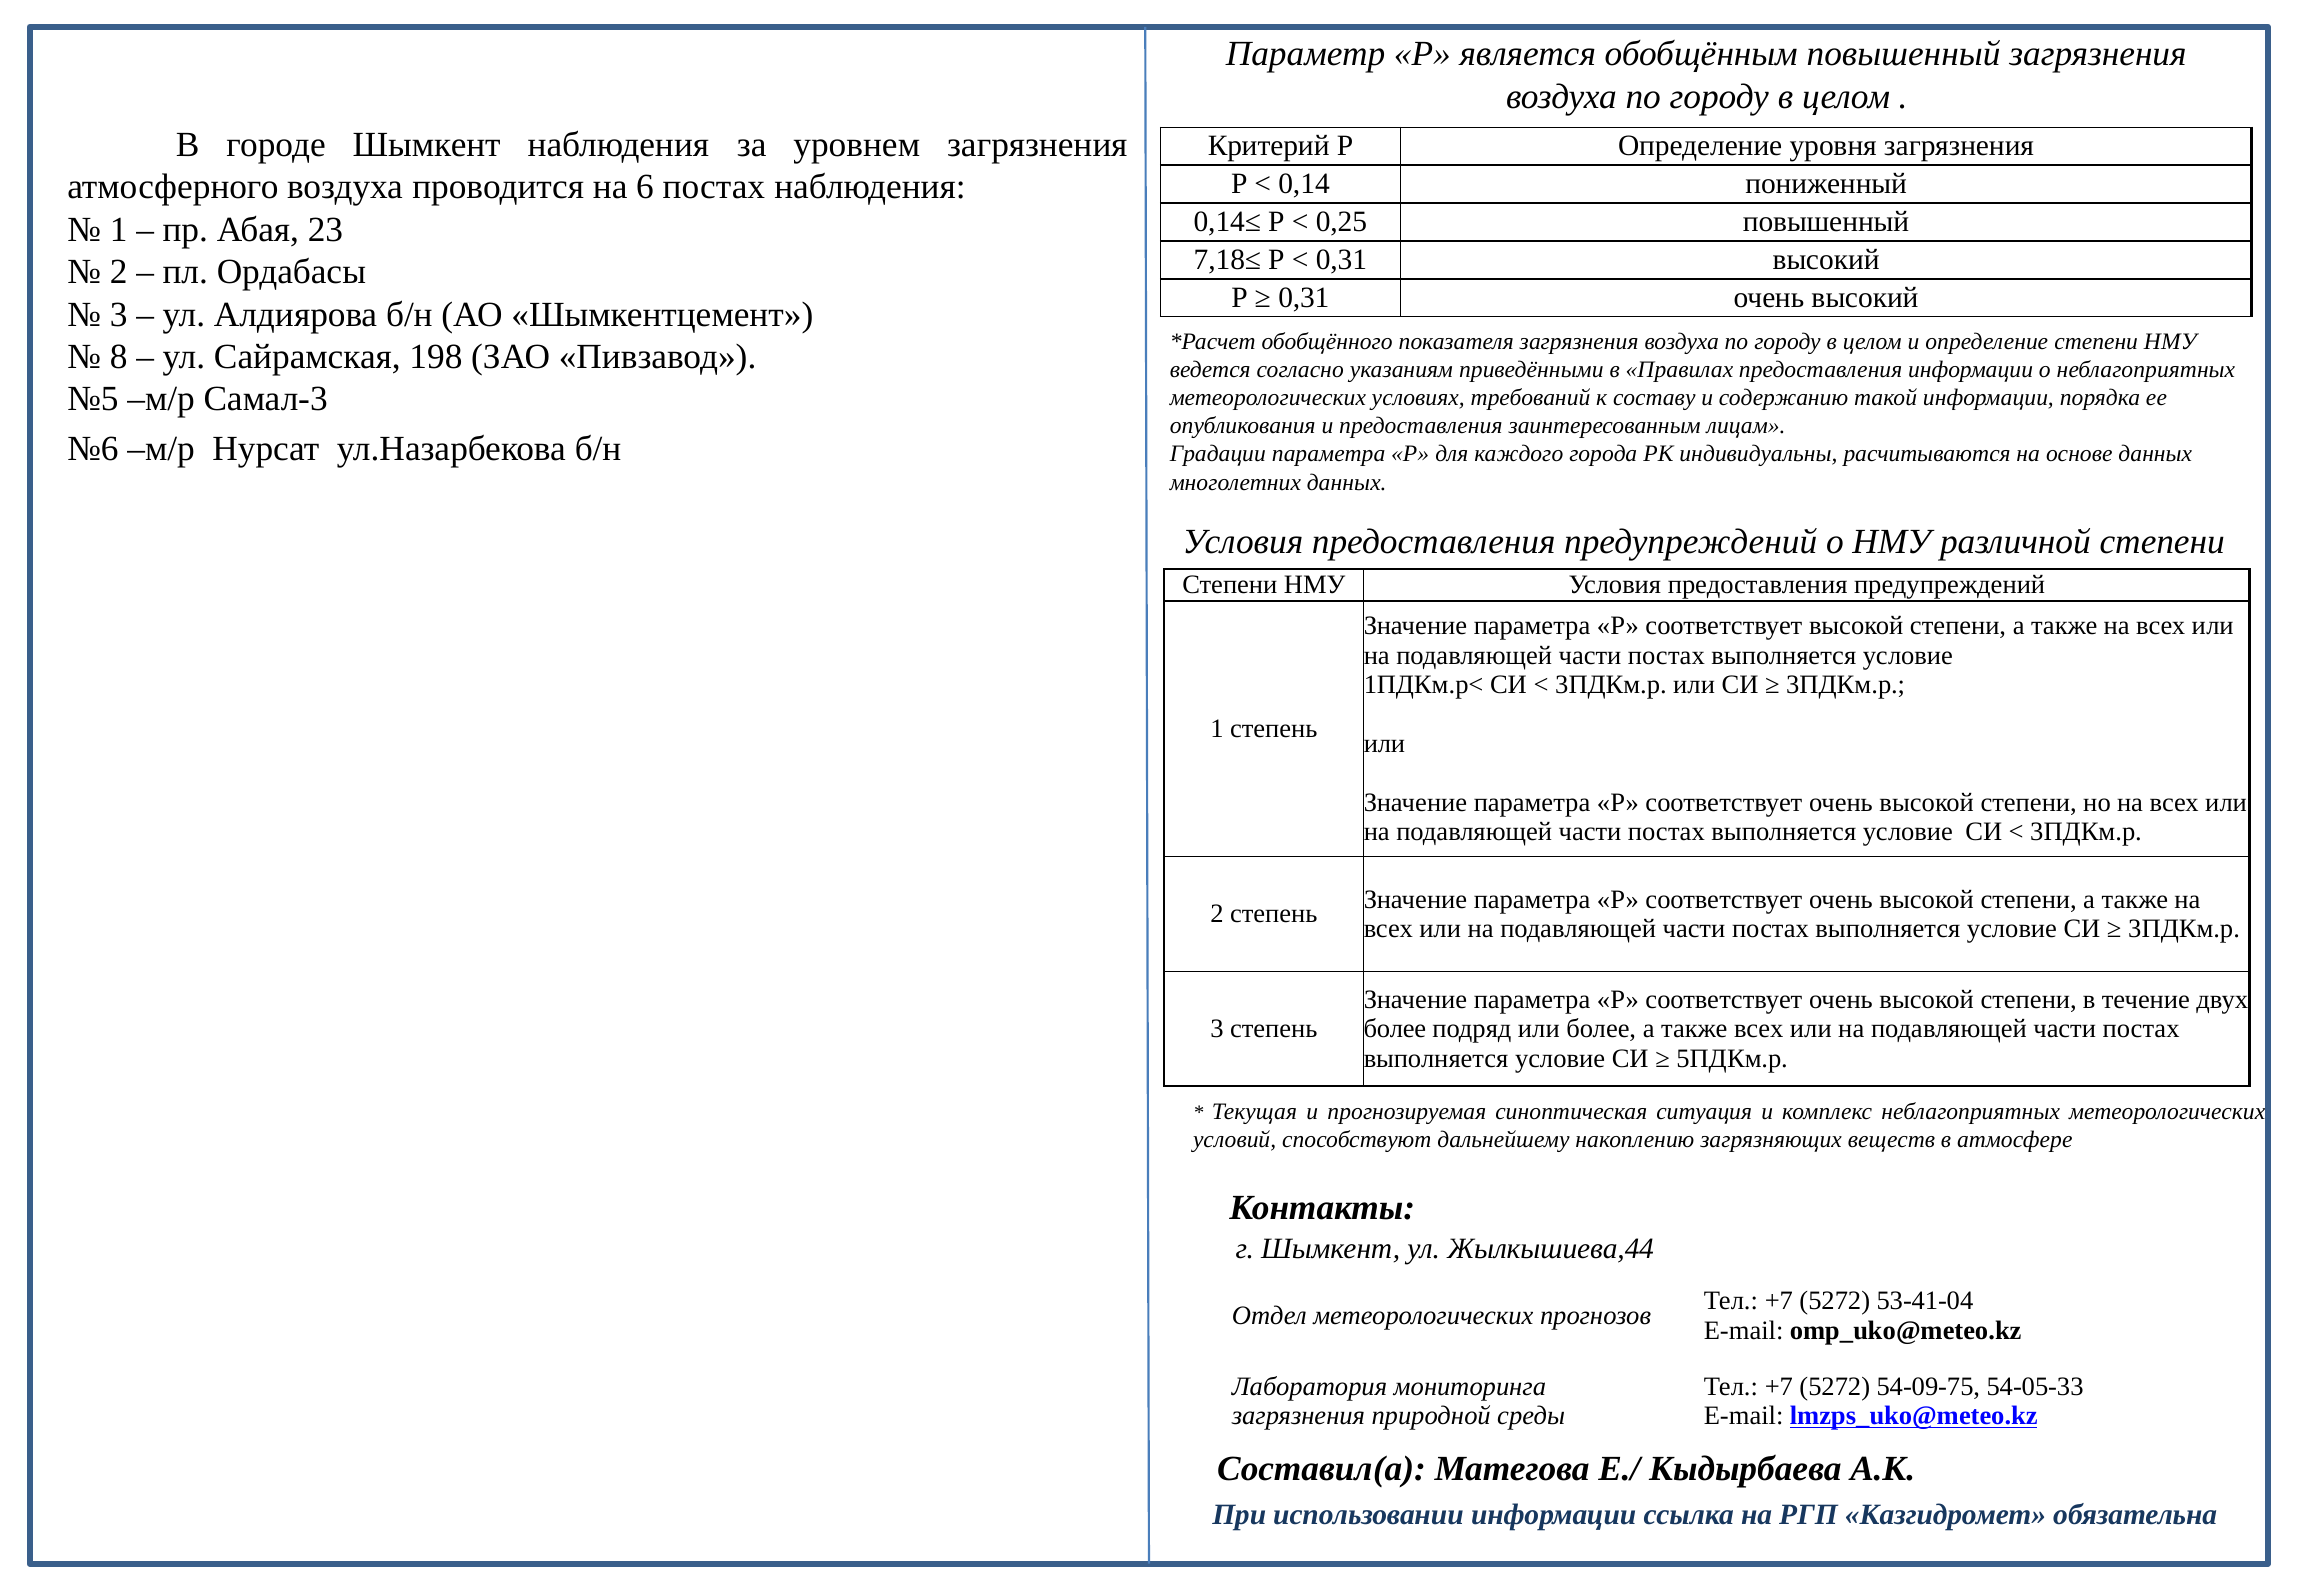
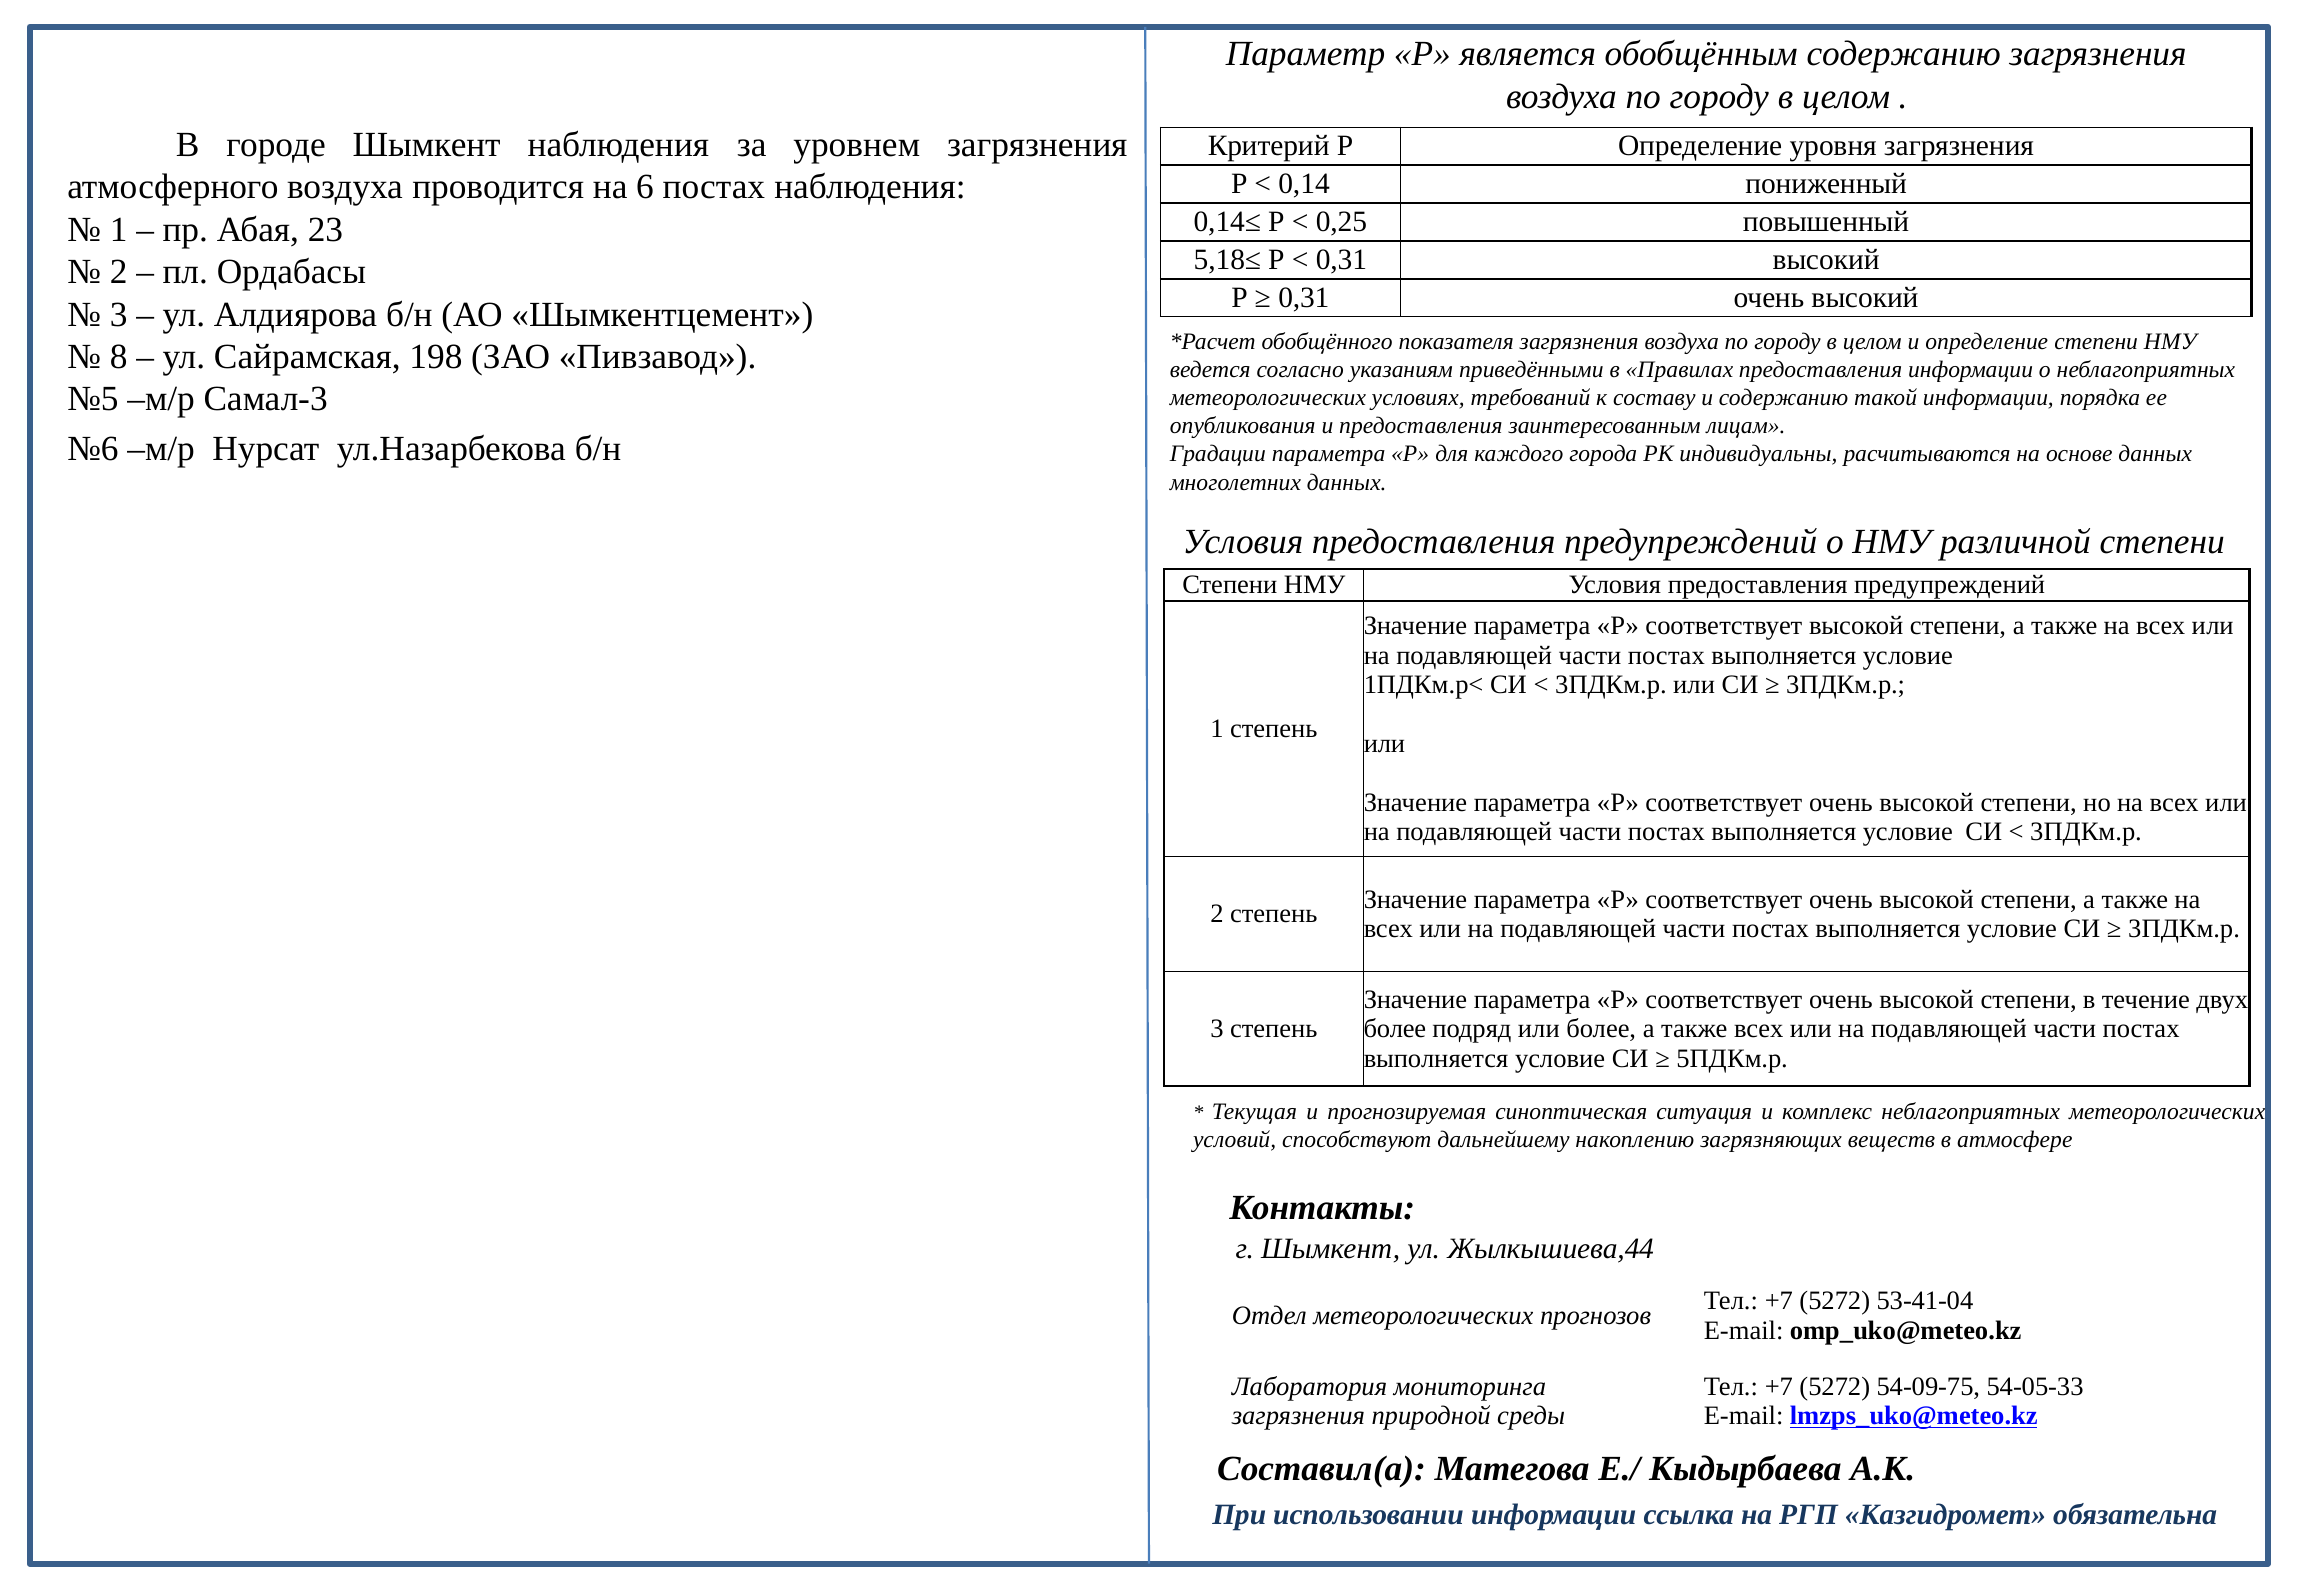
обобщённым повышенный: повышенный -> содержанию (1904, 54)
7,18≤: 7,18≤ -> 5,18≤ (1227, 260)
